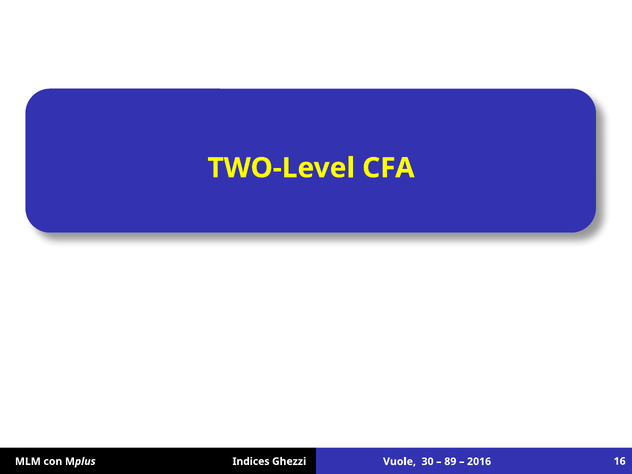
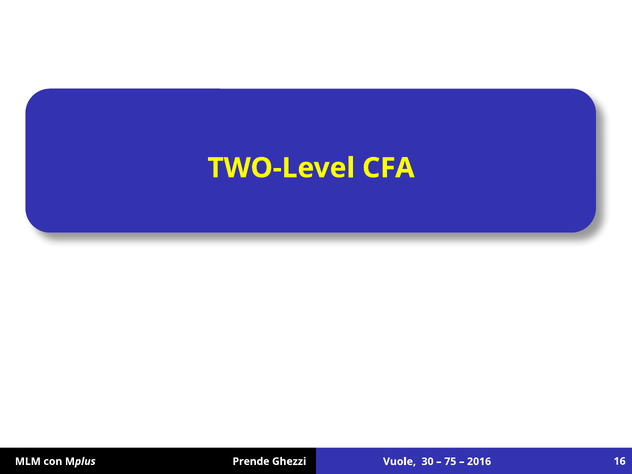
Indices: Indices -> Prende (251, 461)
89: 89 -> 75 (450, 462)
